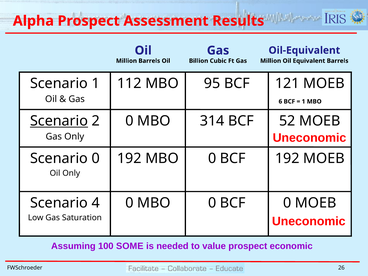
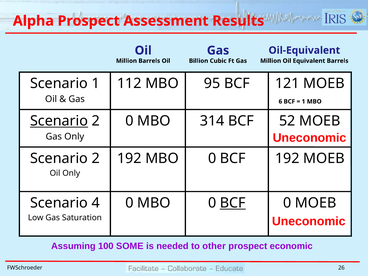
0: 0 -> 2 (96, 158)
BCF underline: none -> present (233, 203)
value: value -> other (214, 246)
